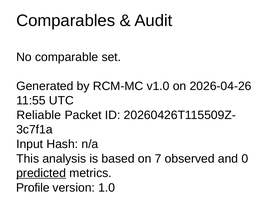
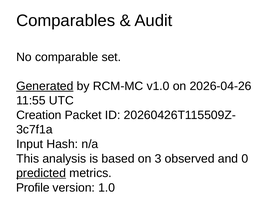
Generated underline: none -> present (45, 86)
Reliable: Reliable -> Creation (39, 115)
7: 7 -> 3 (158, 159)
